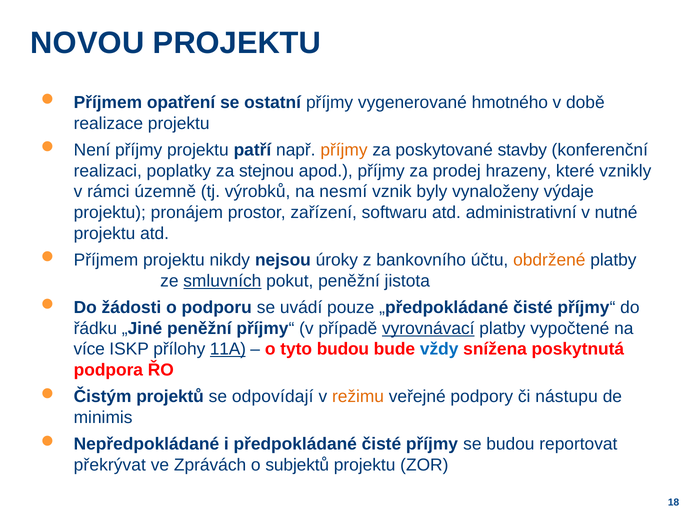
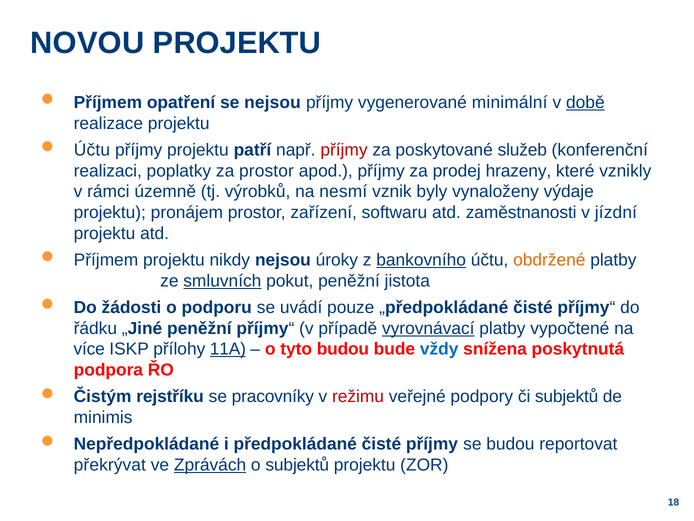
se ostatní: ostatní -> nejsou (272, 102)
hmotného: hmotného -> minimální (510, 102)
době underline: none -> present (585, 102)
Není: Není -> Účtu (92, 150)
příjmy colour: orange -> red (344, 150)
stavby: stavby -> služeb (522, 150)
za stejnou: stejnou -> prostor (266, 171)
administrativní: administrativní -> zaměstnanosti (521, 212)
nutné: nutné -> jízdní (616, 212)
bankovního underline: none -> present (421, 260)
projektů: projektů -> rejstříku (170, 396)
odpovídají: odpovídají -> pracovníky (273, 396)
režimu colour: orange -> red (358, 396)
či nástupu: nástupu -> subjektů (567, 396)
Zprávách underline: none -> present (210, 465)
